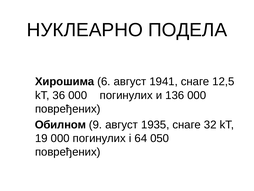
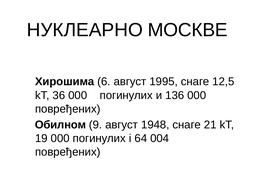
ПОДЕЛА: ПОДЕЛА -> МОСКВЕ (188, 30)
1941: 1941 -> 1995 (164, 81)
1935: 1935 -> 1948 (155, 124)
32: 32 -> 21 (210, 124)
050: 050 -> 004 (160, 138)
